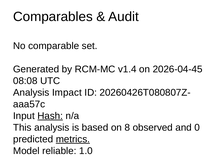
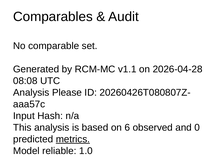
v1.4: v1.4 -> v1.1 (127, 69)
2026-04-45: 2026-04-45 -> 2026-04-28 (178, 69)
Impact: Impact -> Please (67, 93)
Hash underline: present -> none (50, 116)
8: 8 -> 6 (127, 128)
